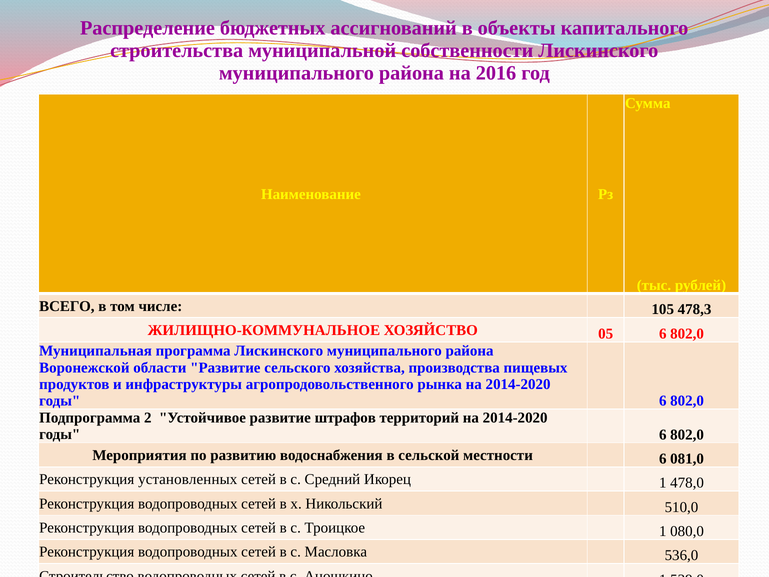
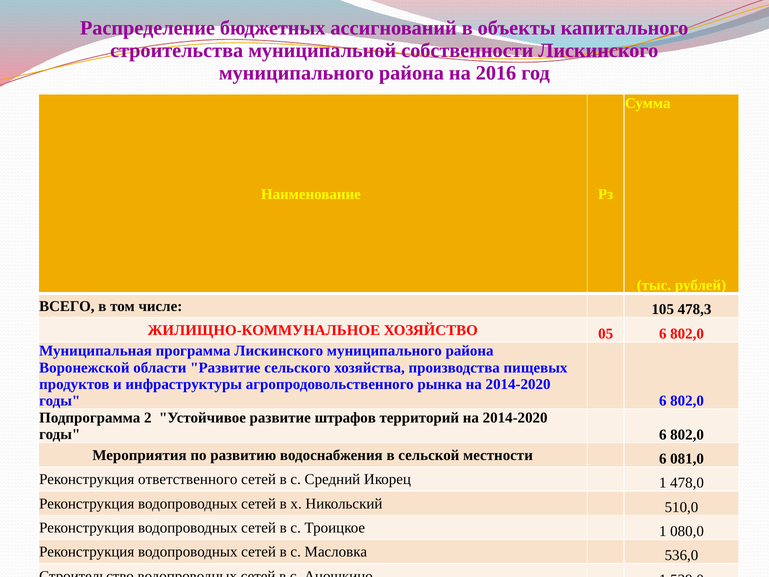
установленных: установленных -> ответственного (188, 479)
